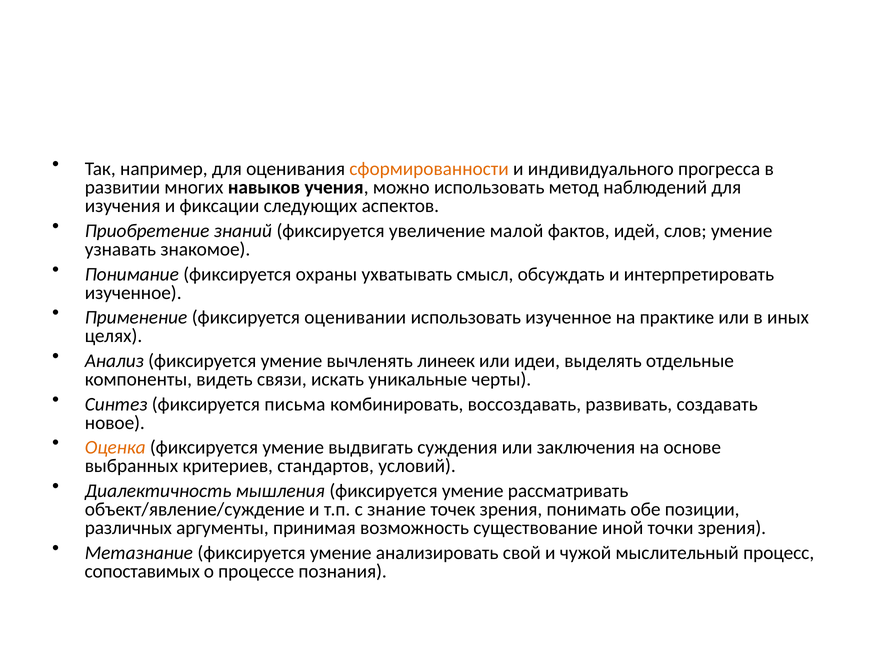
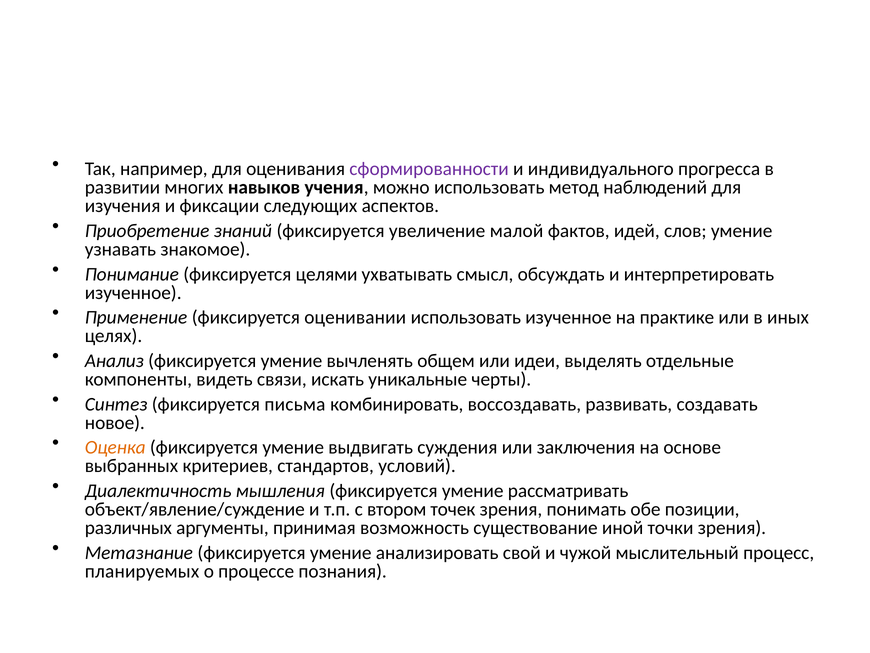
сформированности colour: orange -> purple (429, 169)
охраны: охраны -> целями (327, 274)
линеек: линеек -> общем (446, 361)
знание: знание -> втором (397, 509)
сопоставимых: сопоставимых -> планируемых (142, 571)
